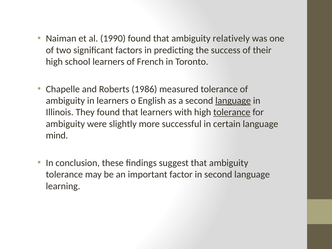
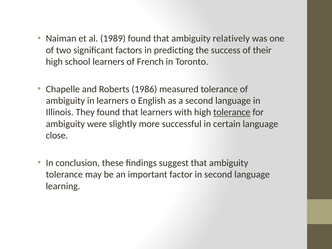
1990: 1990 -> 1989 (113, 39)
language underline: present -> none (233, 101)
mind: mind -> close (57, 136)
